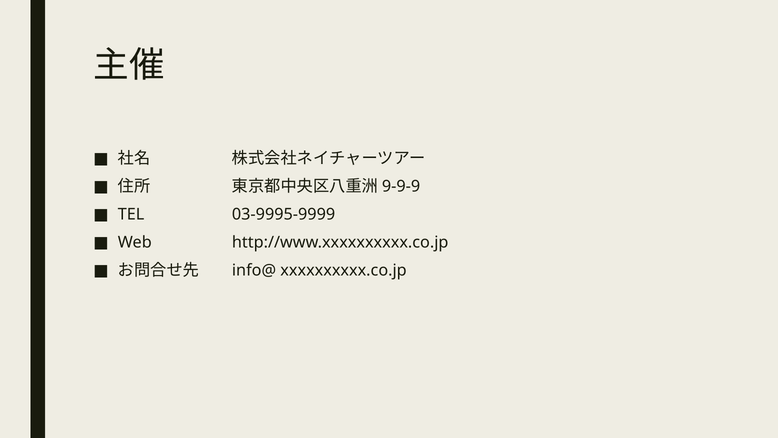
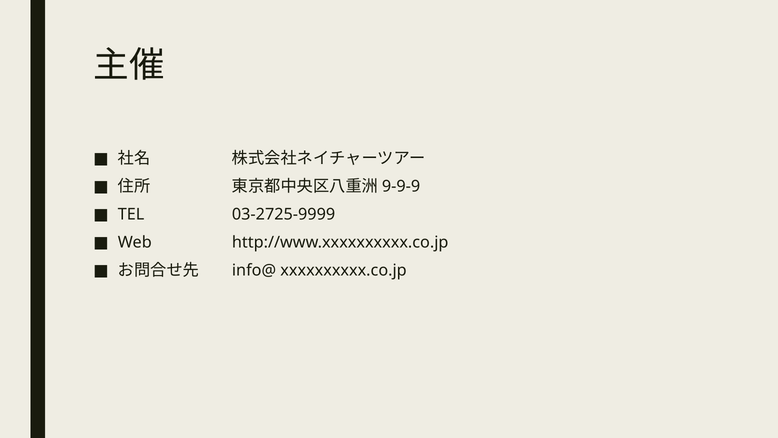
03-9995-9999: 03-9995-9999 -> 03-2725-9999 (284, 214)
